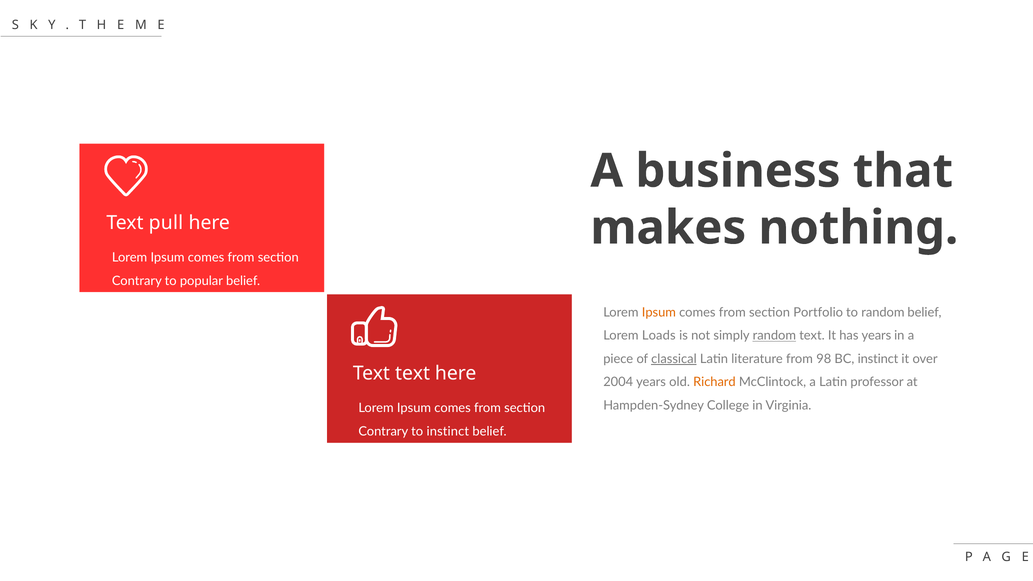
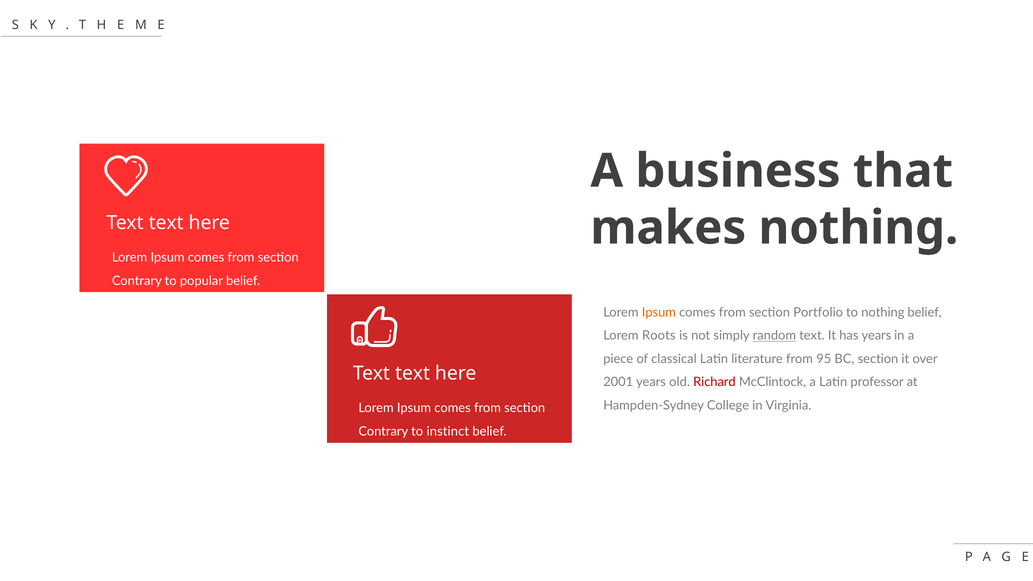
pull: pull -> text (166, 223)
to random: random -> nothing (883, 312)
Loads: Loads -> Roots (659, 336)
classical underline: present -> none (674, 359)
98: 98 -> 95 (824, 359)
BC instinct: instinct -> section (878, 359)
2004: 2004 -> 2001 (618, 382)
Richard colour: orange -> red (714, 382)
